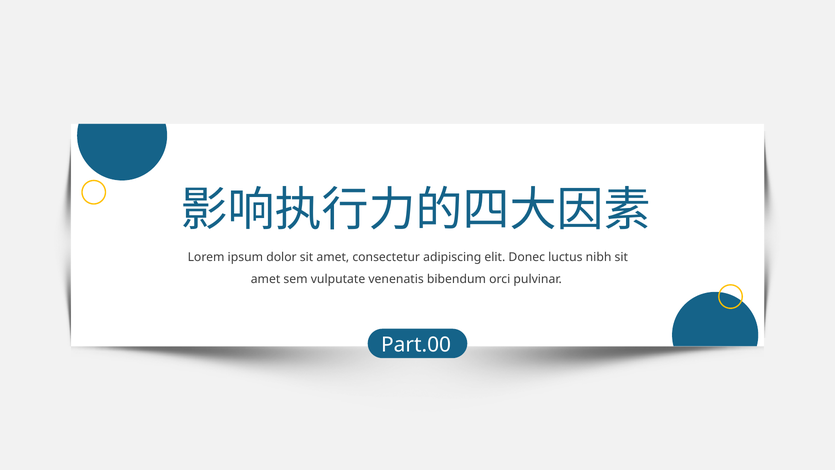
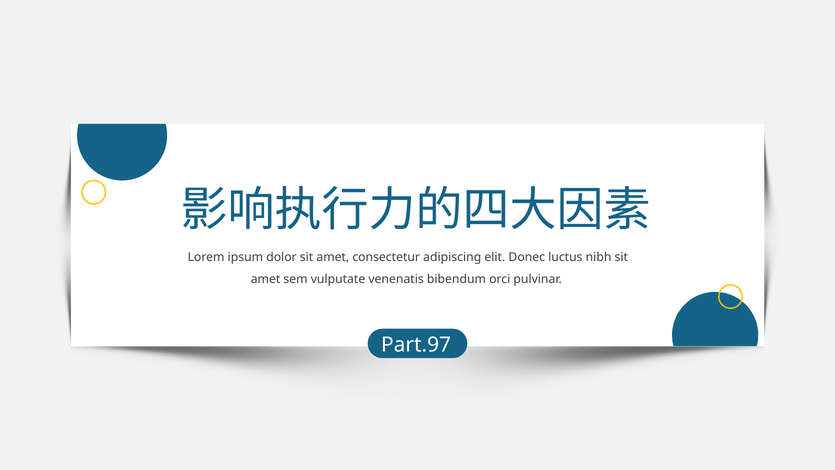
Part.00: Part.00 -> Part.97 (416, 344)
